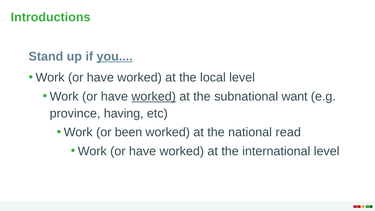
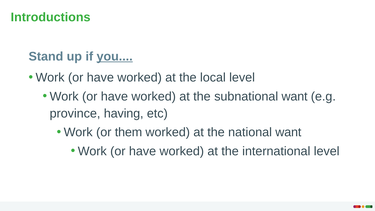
worked underline: present -> none (154, 96)
been: been -> them (129, 132)
national read: read -> want (288, 132)
